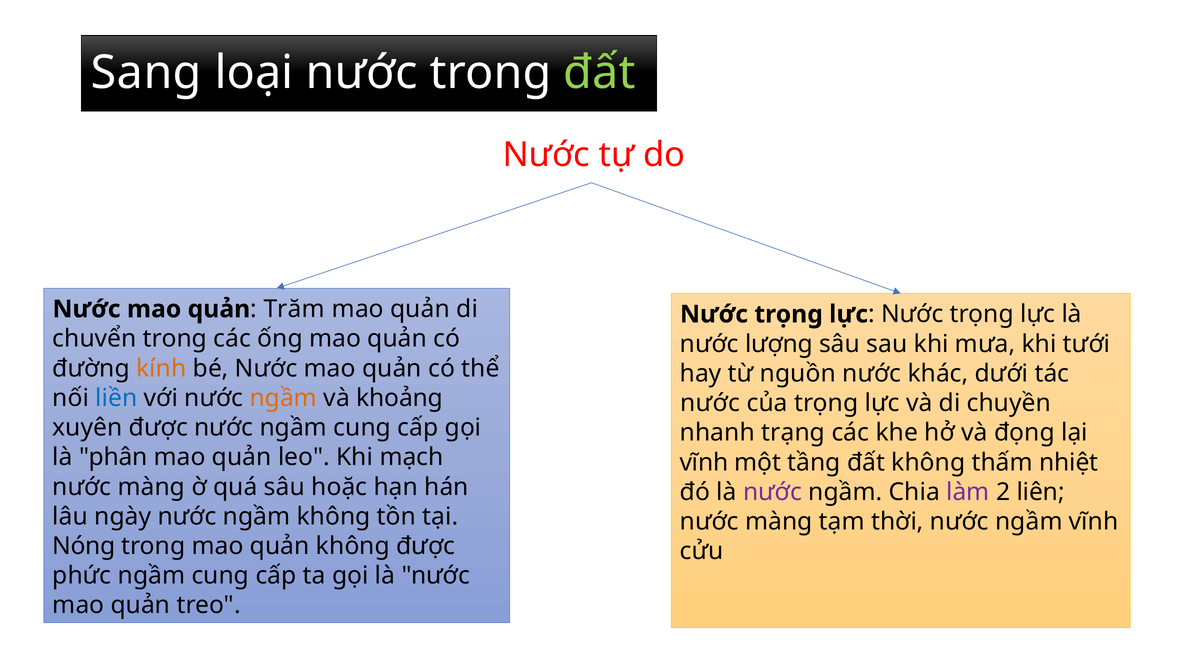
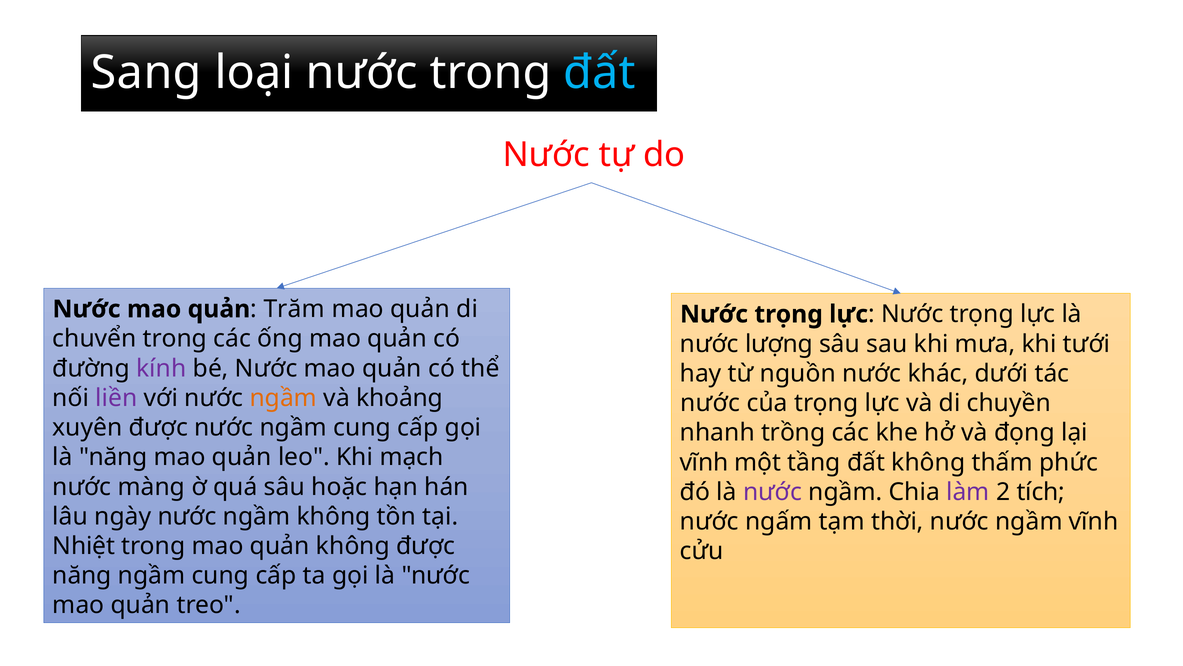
đất colour: light green -> light blue (600, 73)
kính colour: orange -> purple (161, 368)
liền colour: blue -> purple (116, 398)
trạng: trạng -> trồng (793, 432)
là phân: phân -> năng (113, 457)
nhiệt: nhiệt -> phức (1069, 462)
liên: liên -> tích (1041, 492)
màng: màng -> ngấm (779, 521)
Nóng: Nóng -> Nhiệt (84, 546)
phức: phức -> năng (82, 575)
